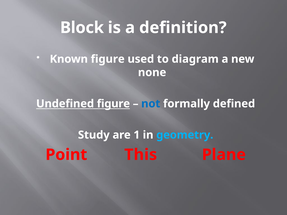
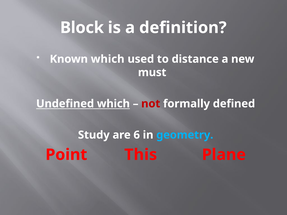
Known figure: figure -> which (108, 59)
diagram: diagram -> distance (195, 59)
none: none -> must (152, 73)
Undefined figure: figure -> which (113, 104)
not colour: blue -> red (151, 104)
1: 1 -> 6 (137, 135)
